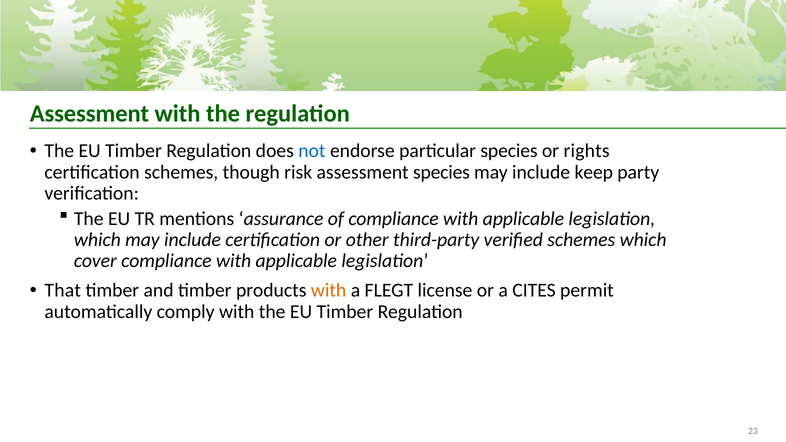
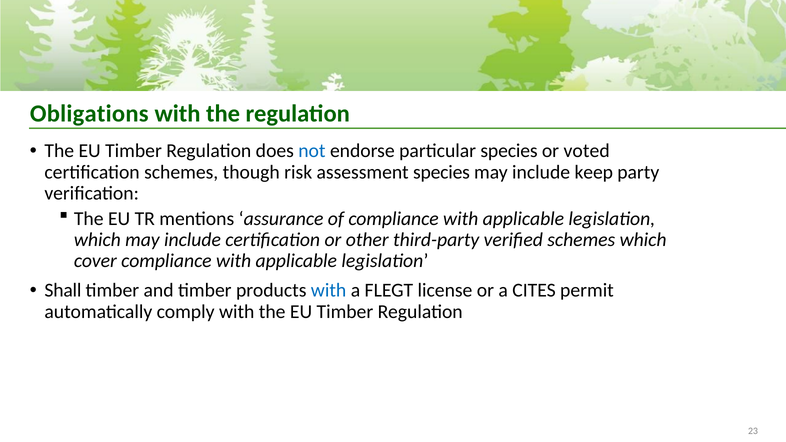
Assessment: Assessment -> Obligations (89, 114)
rights: rights -> voted (587, 151)
That: That -> Shall (63, 290)
with colour: orange -> blue (329, 290)
